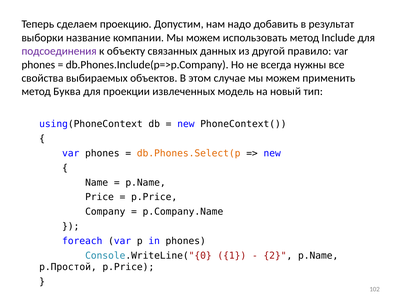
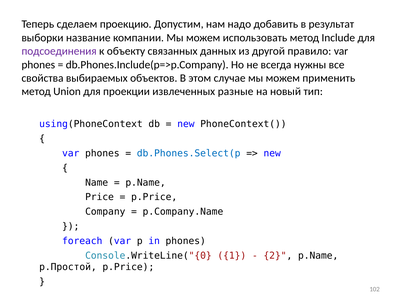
Буква: Буква -> Union (67, 92)
модель: модель -> разные (236, 92)
db.Phones.Select(p colour: orange -> blue (189, 153)
